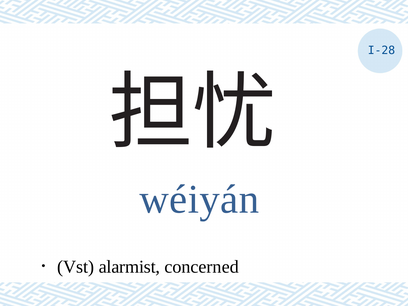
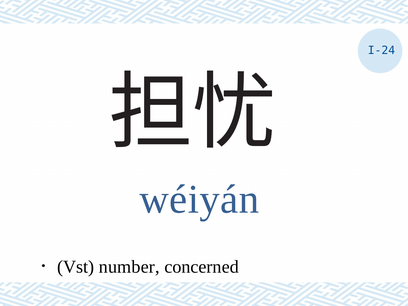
I-28: I-28 -> I-24 (381, 50)
alarmist: alarmist -> number (129, 267)
